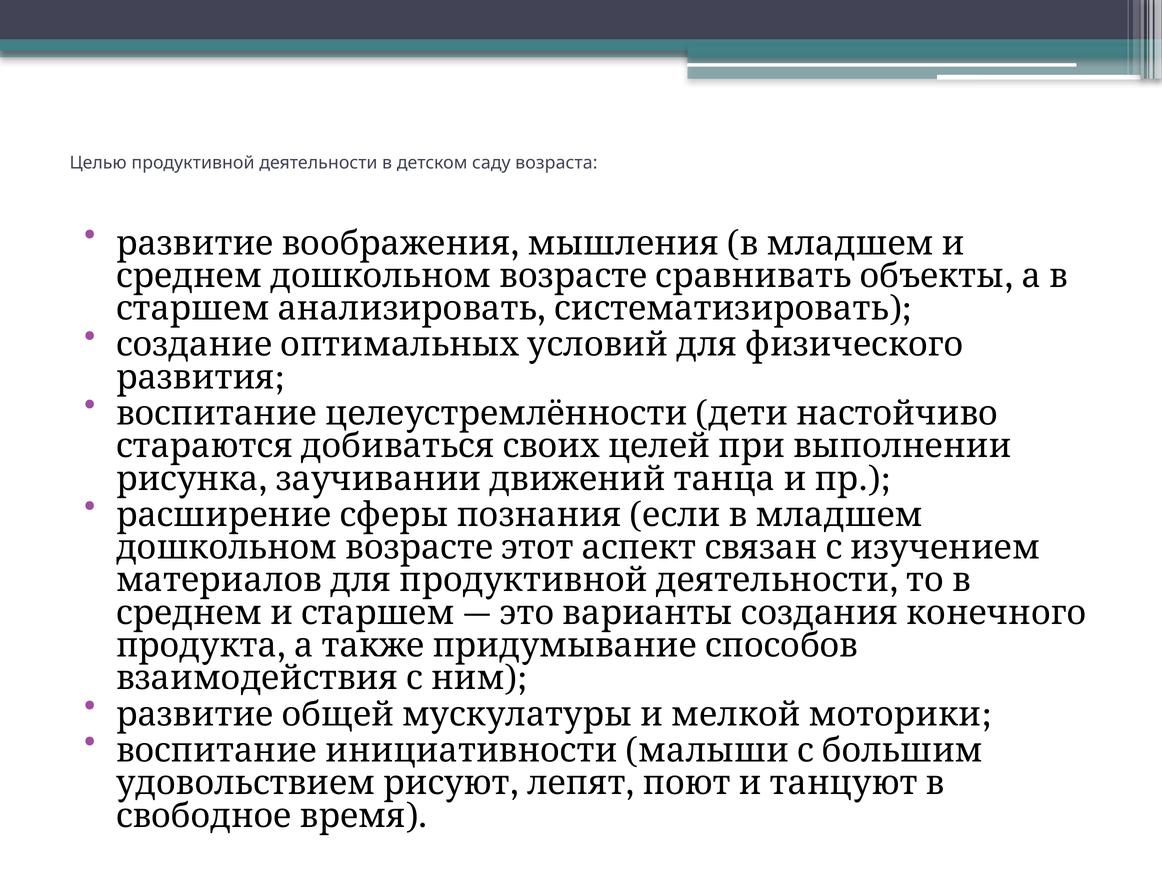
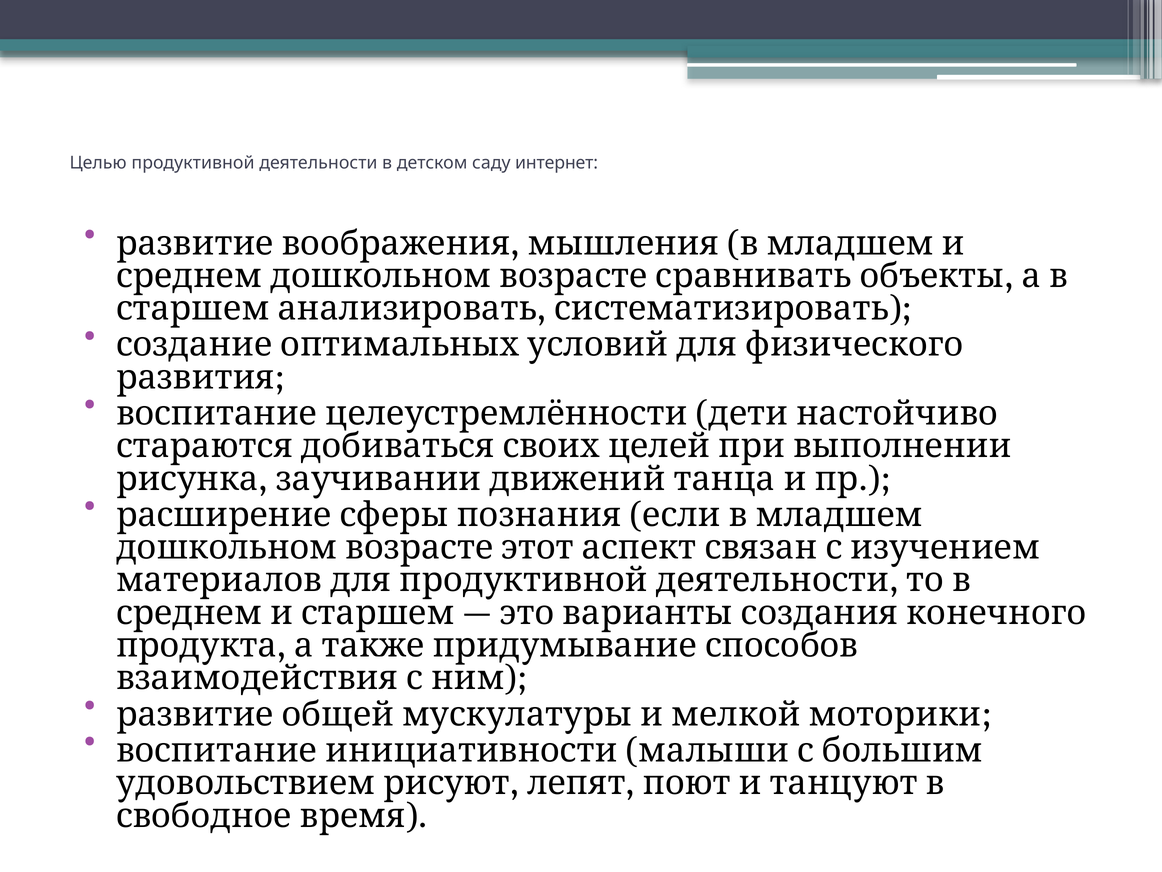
возраста: возраста -> интернет (557, 163)
